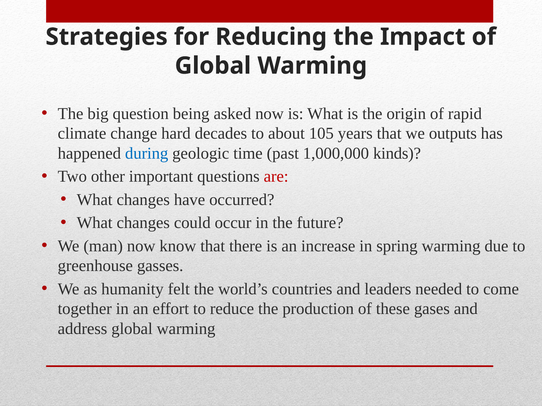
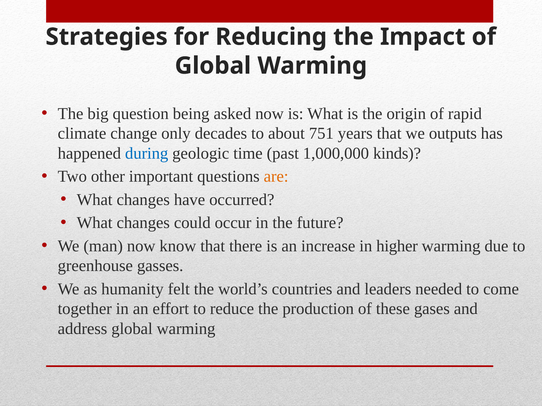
hard: hard -> only (176, 134)
105: 105 -> 751 (321, 134)
are colour: red -> orange (276, 177)
spring: spring -> higher (397, 246)
